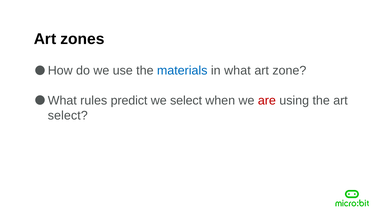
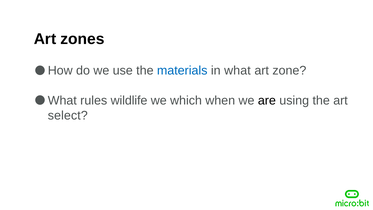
predict: predict -> wildlife (129, 100)
we select: select -> which (186, 100)
are colour: red -> black (267, 100)
